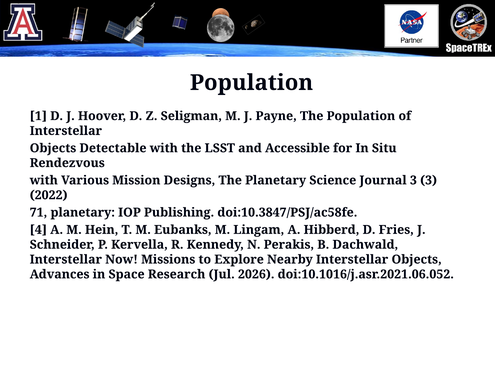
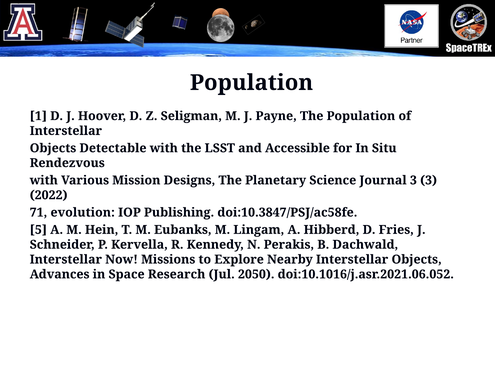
71 planetary: planetary -> evolution (83, 213)
4: 4 -> 5 (38, 230)
2026: 2026 -> 2050 (256, 274)
